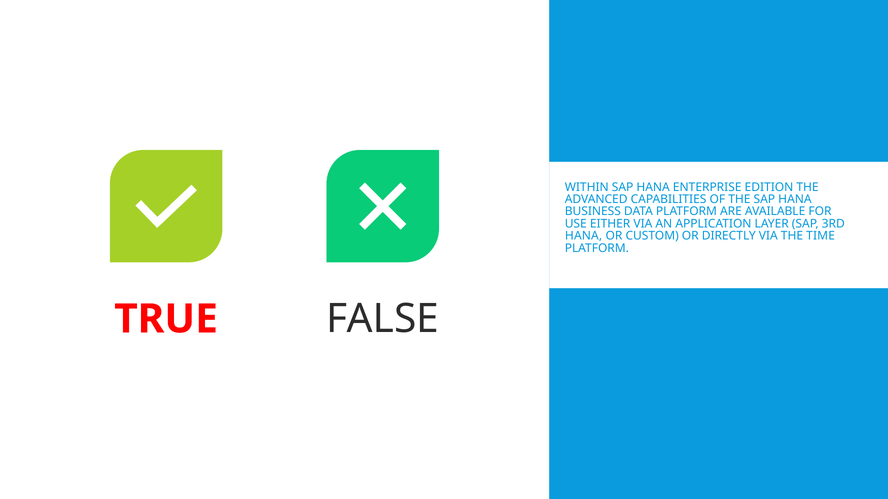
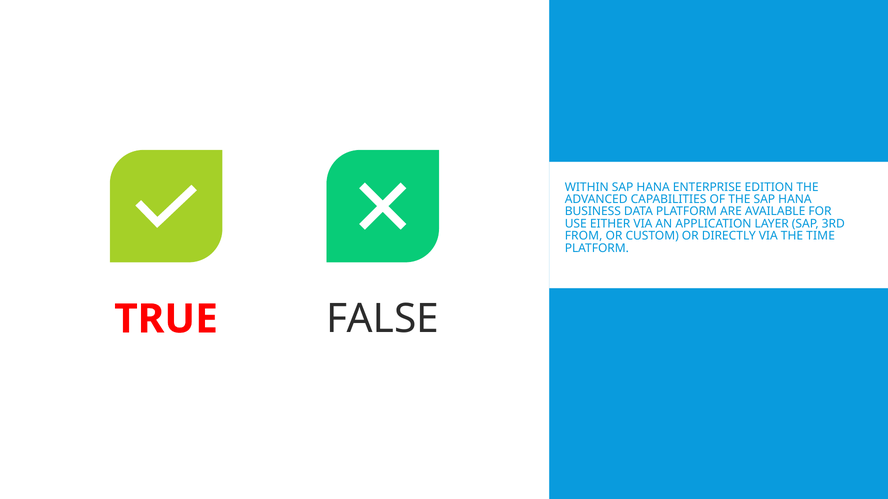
HANA: HANA -> FROM (584, 236)
